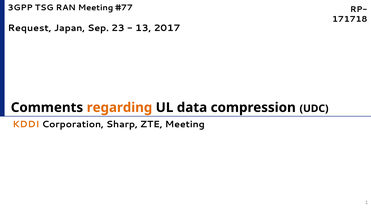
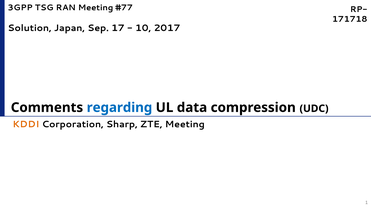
Request: Request -> Solution (30, 28)
23: 23 -> 17 (118, 28)
13: 13 -> 10 (143, 28)
regarding colour: orange -> blue (119, 107)
